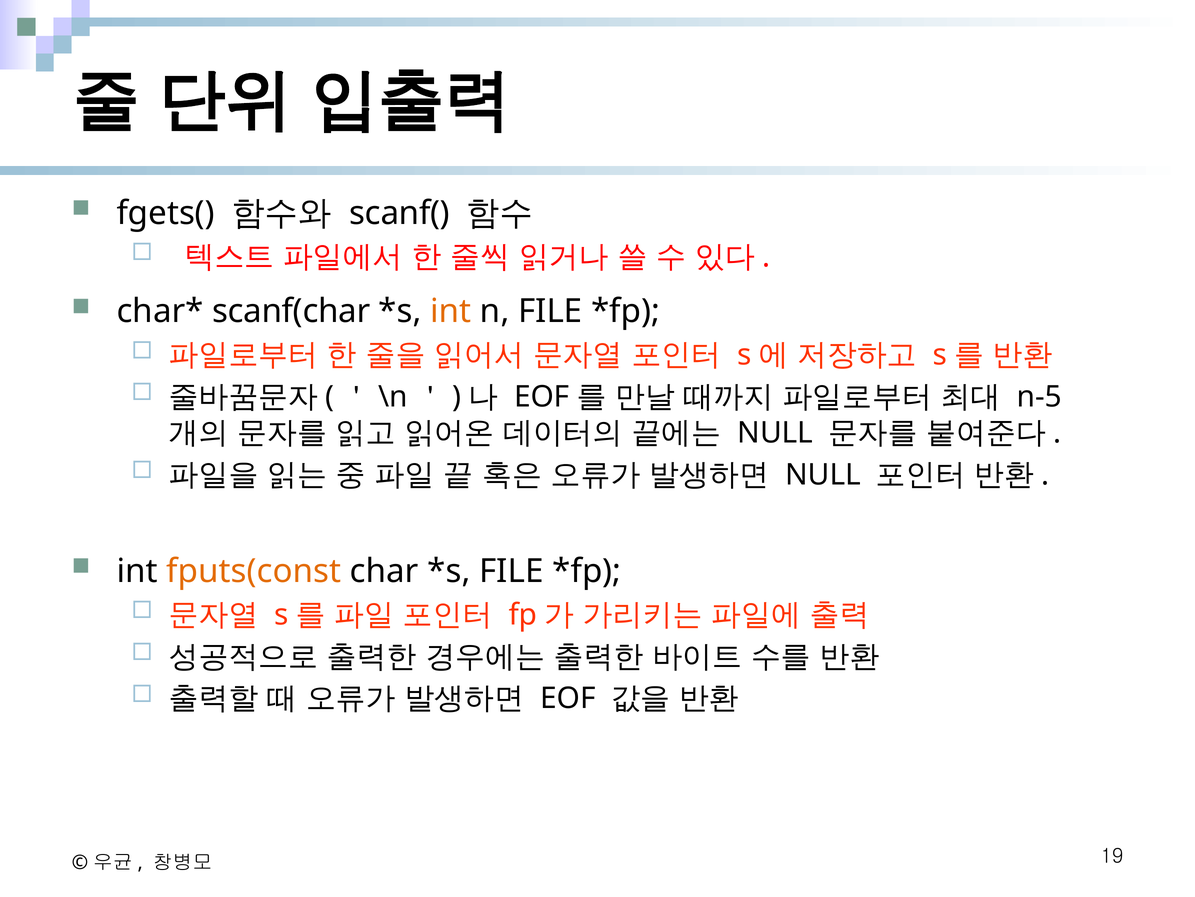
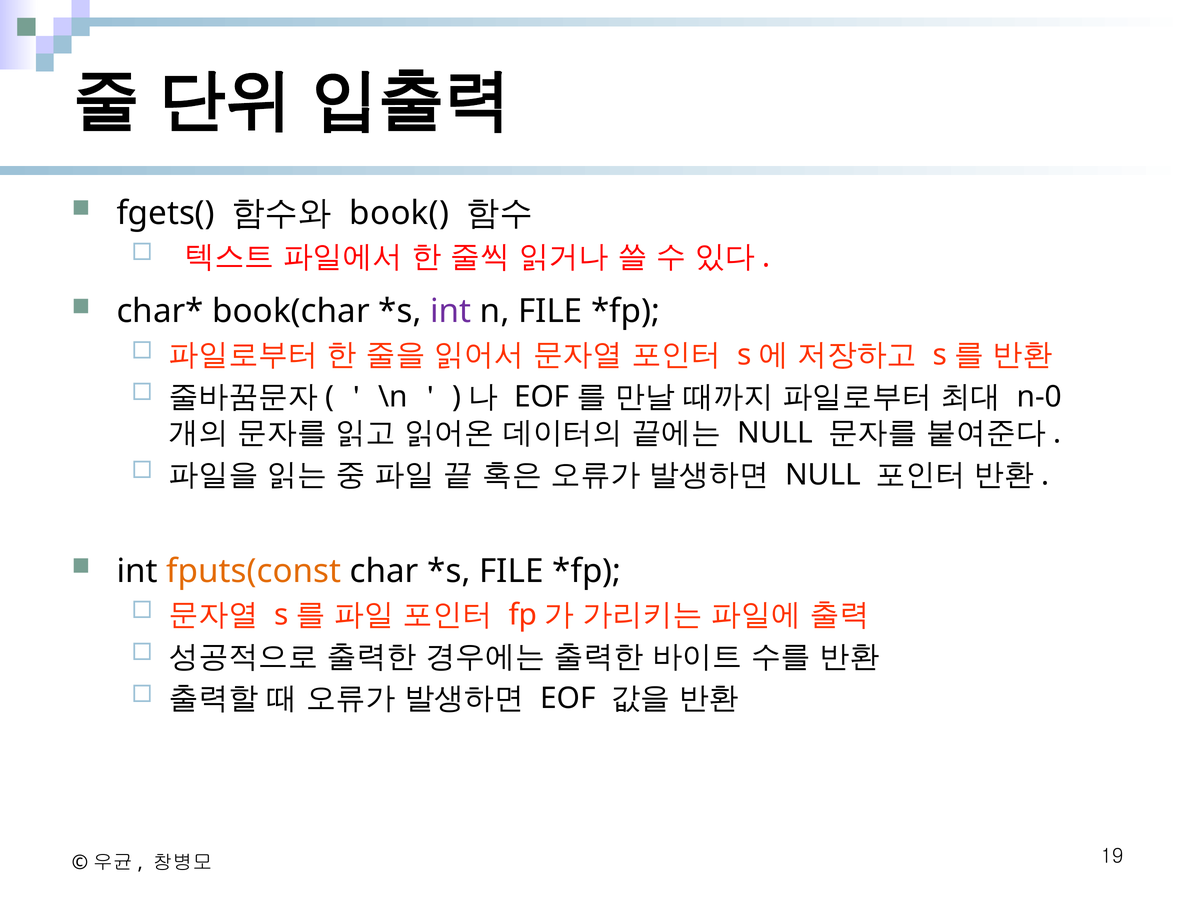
scanf(: scanf( -> book( (399, 213)
scanf(char: scanf(char -> book(char (291, 311)
int colour: orange -> purple (451, 311)
n-5: n-5 -> n-0 (1039, 397)
